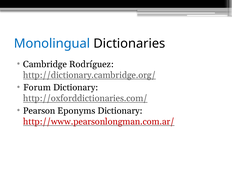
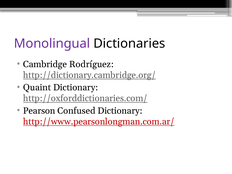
Monolingual colour: blue -> purple (52, 43)
Forum: Forum -> Quaint (37, 88)
Eponyms: Eponyms -> Confused (76, 111)
